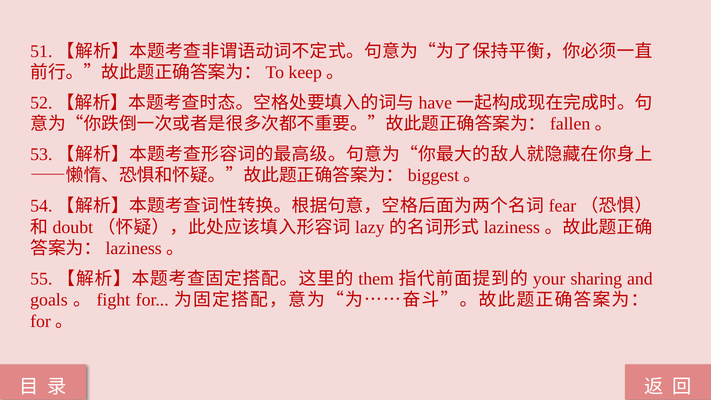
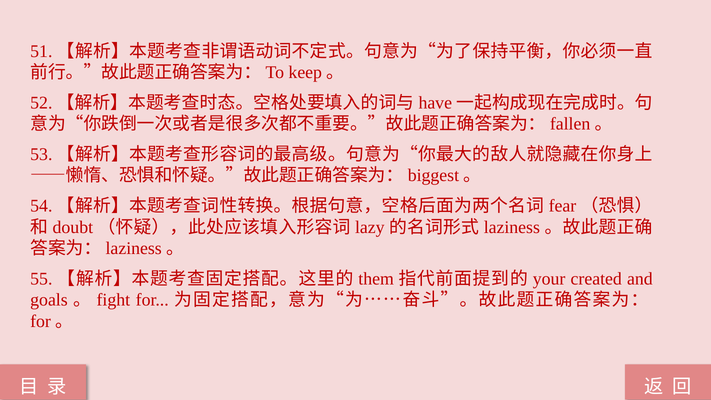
sharing: sharing -> created (596, 279)
